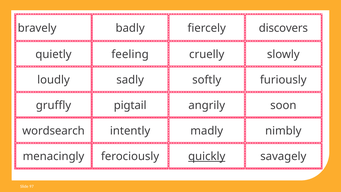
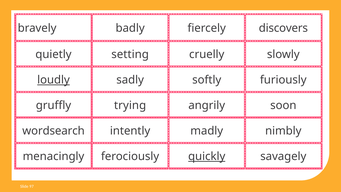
feeling: feeling -> setting (130, 54)
loudly underline: none -> present (54, 80)
pigtail: pigtail -> trying (130, 105)
